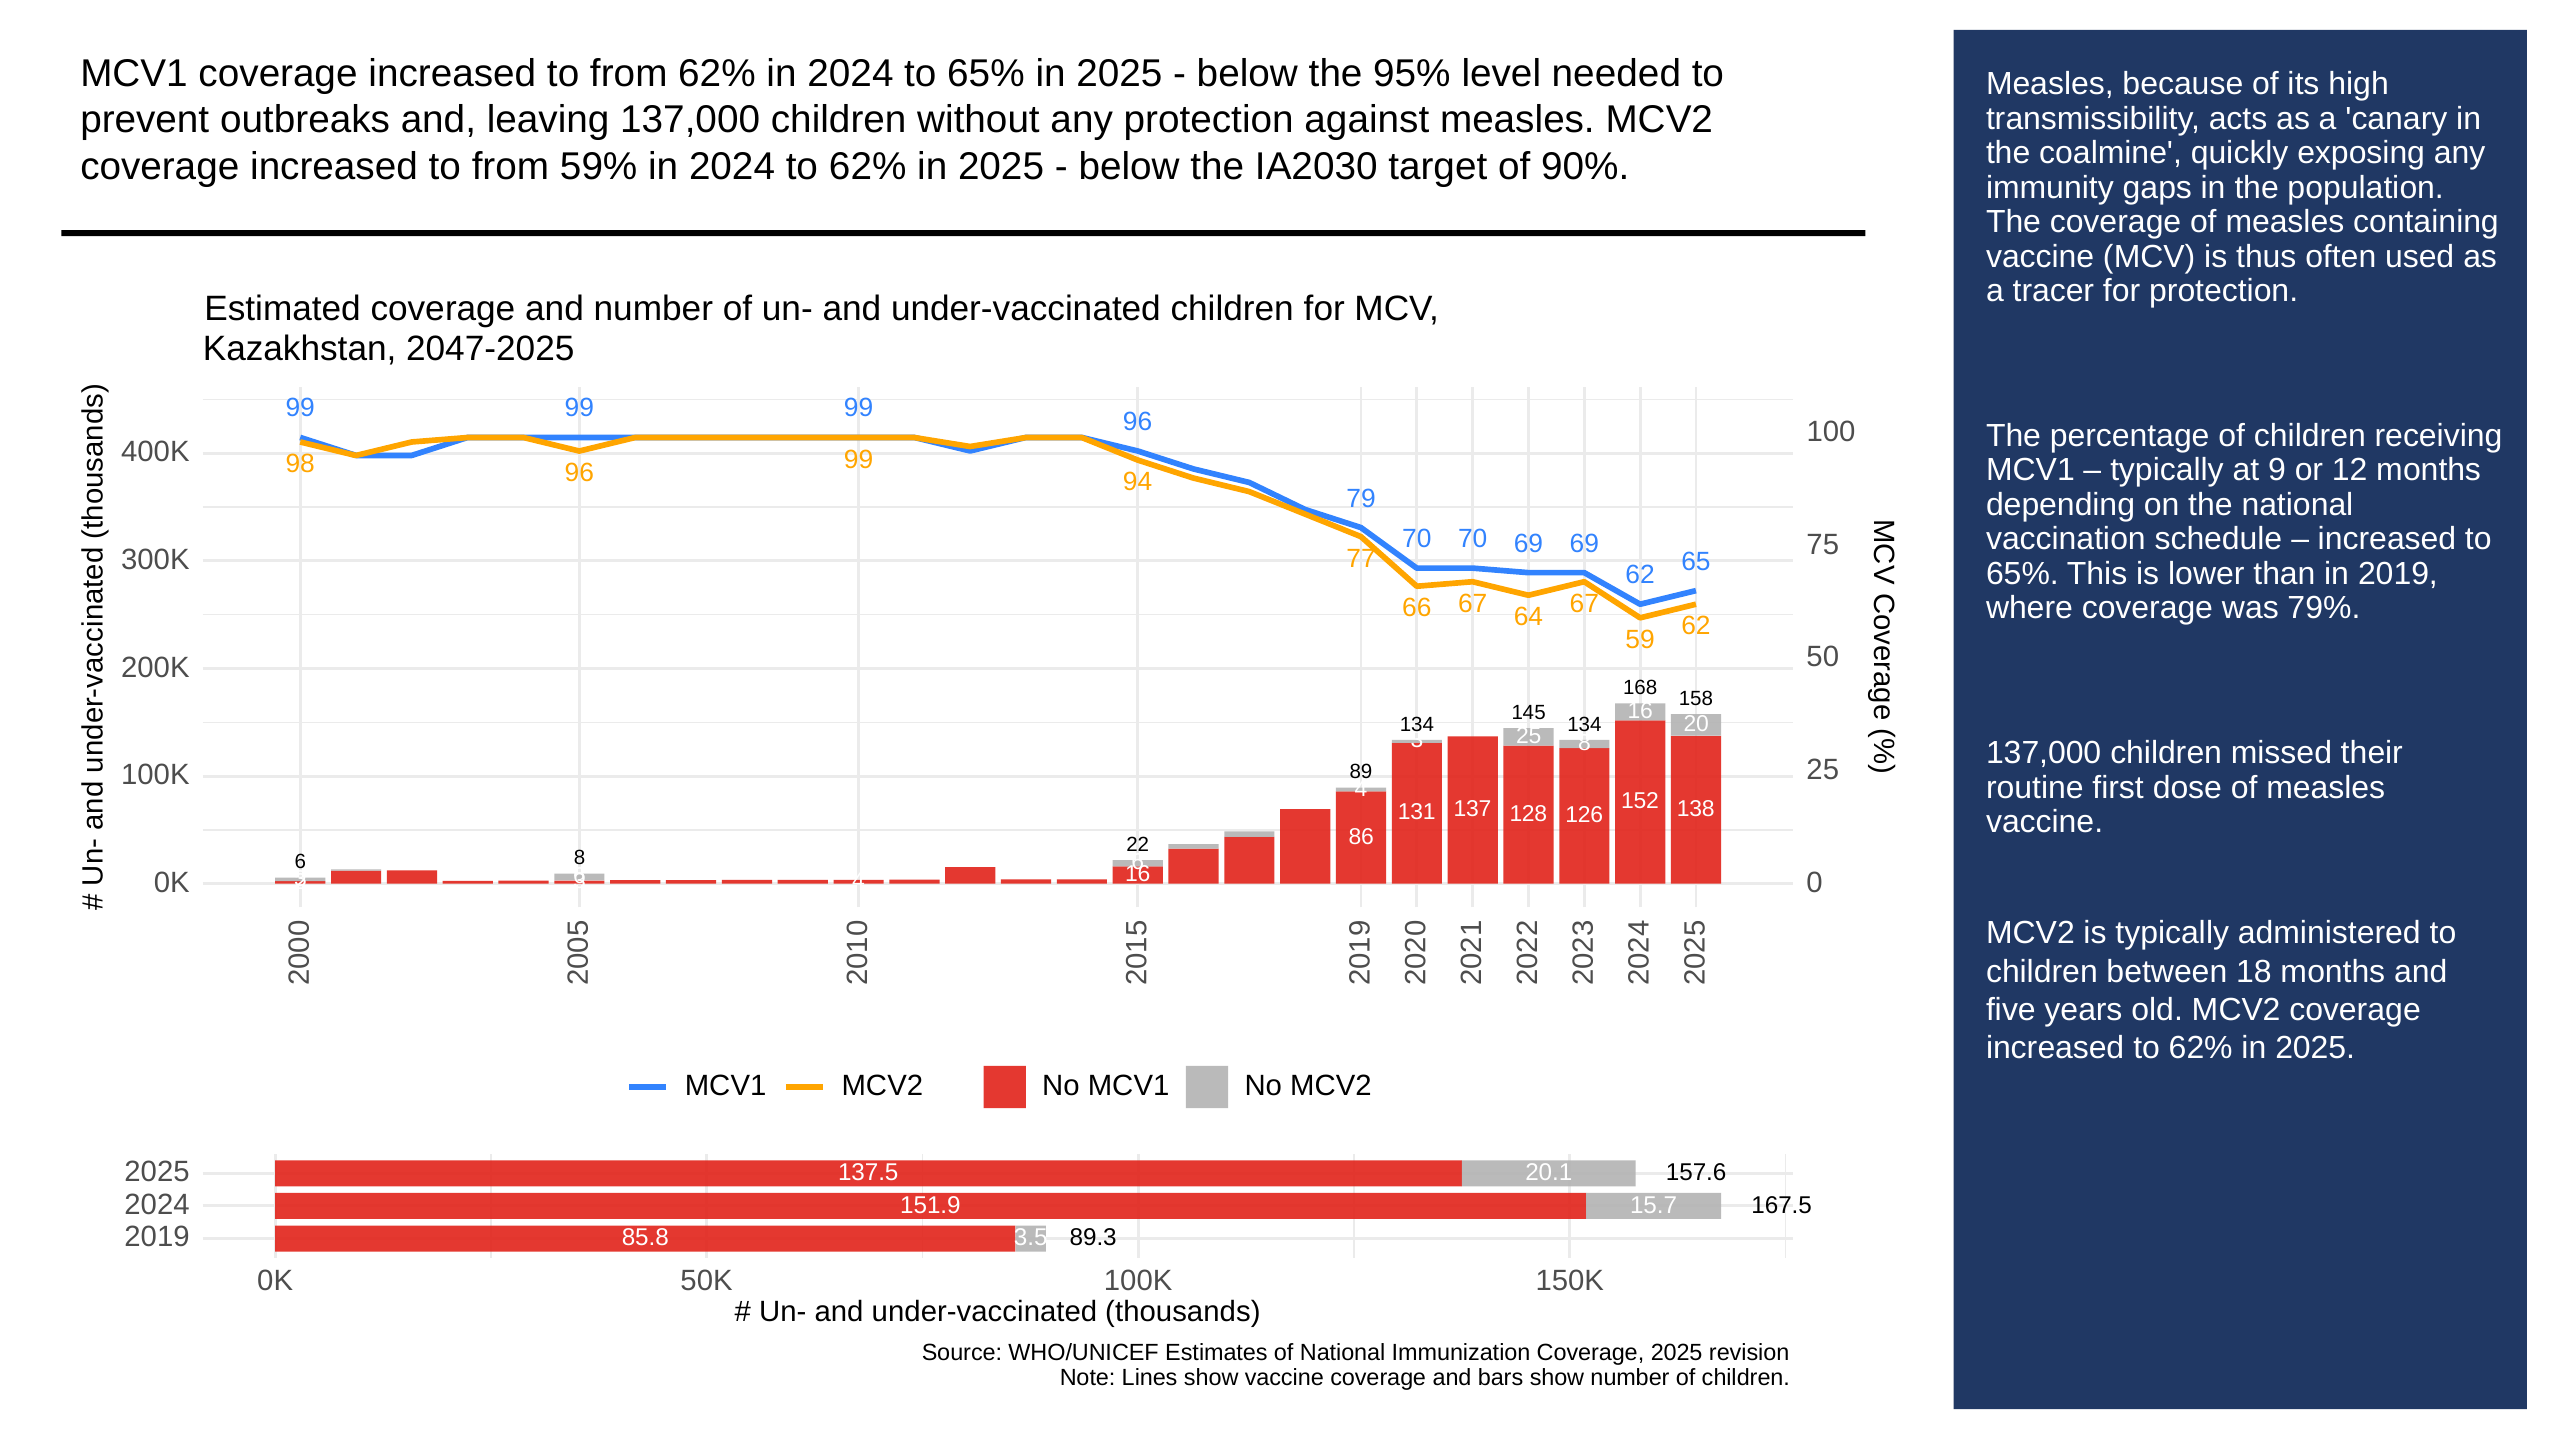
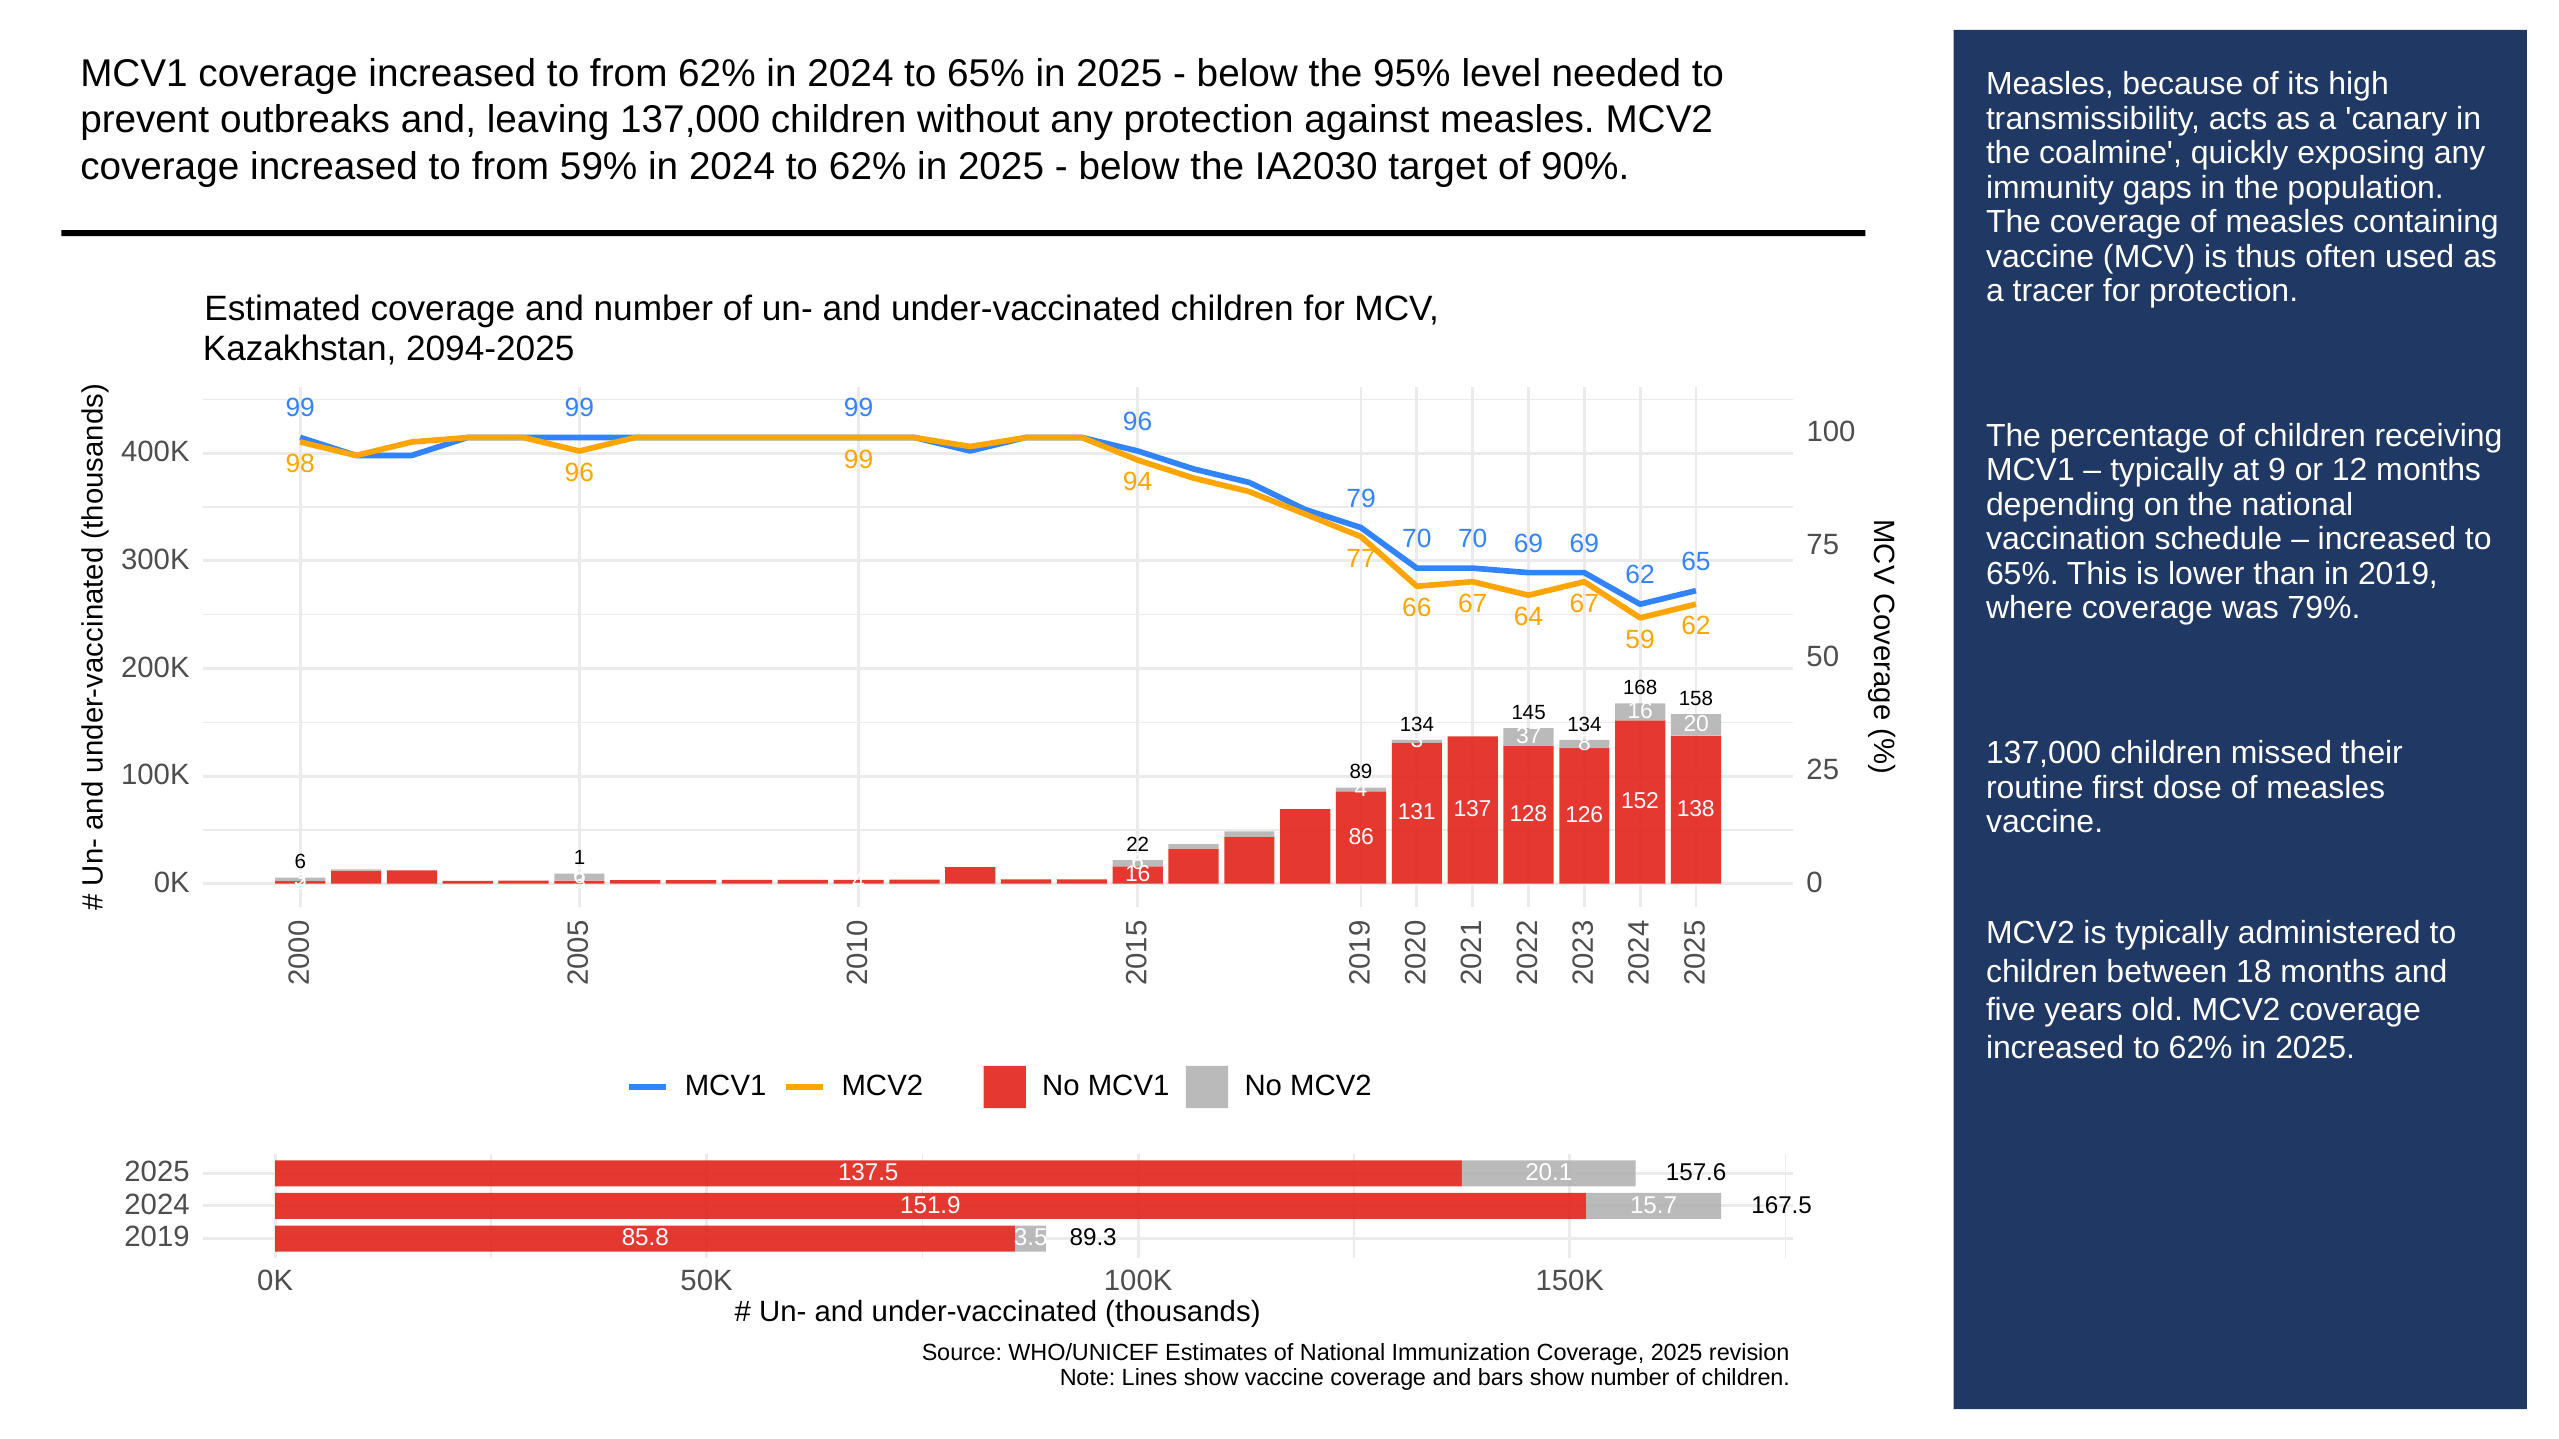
2047-2025: 2047-2025 -> 2094-2025 (490, 349)
3 25: 25 -> 37 (1529, 736)
6 8: 8 -> 1 (580, 858)
